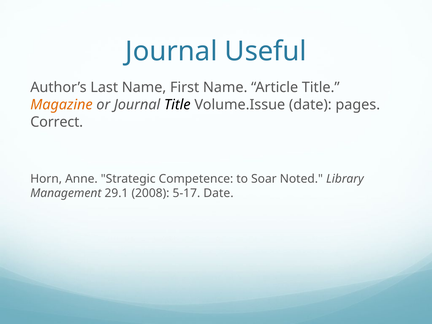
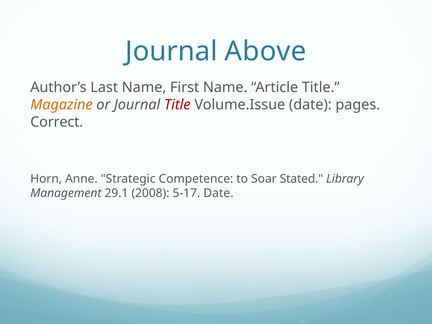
Useful: Useful -> Above (266, 51)
Title colour: black -> red (177, 105)
Noted: Noted -> Stated (301, 179)
